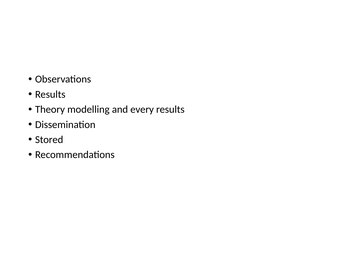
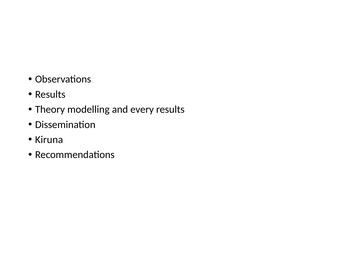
Stored: Stored -> Kiruna (49, 140)
